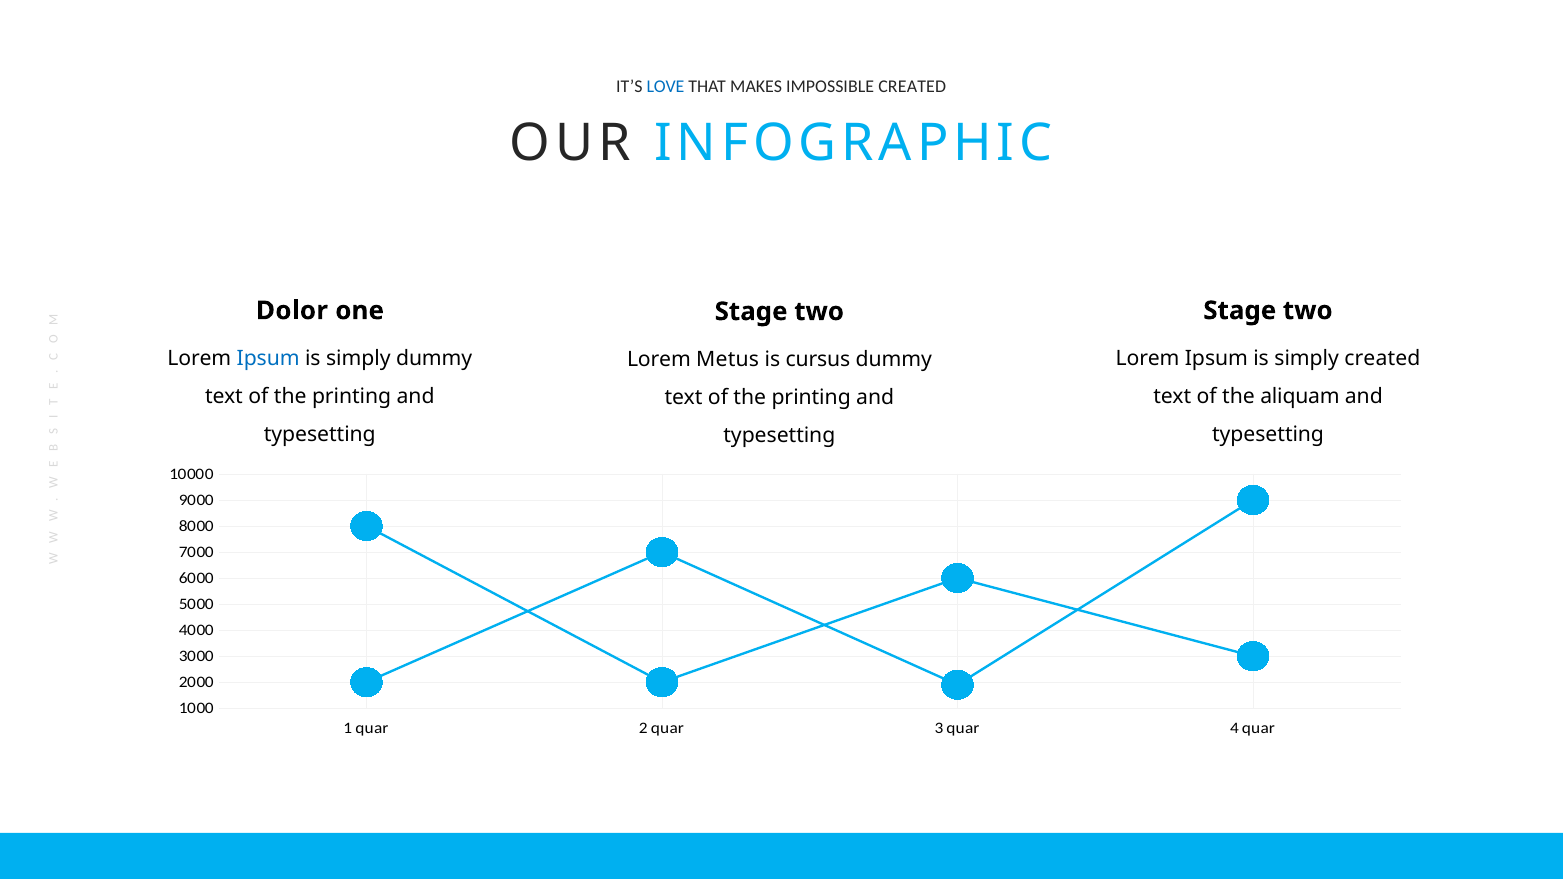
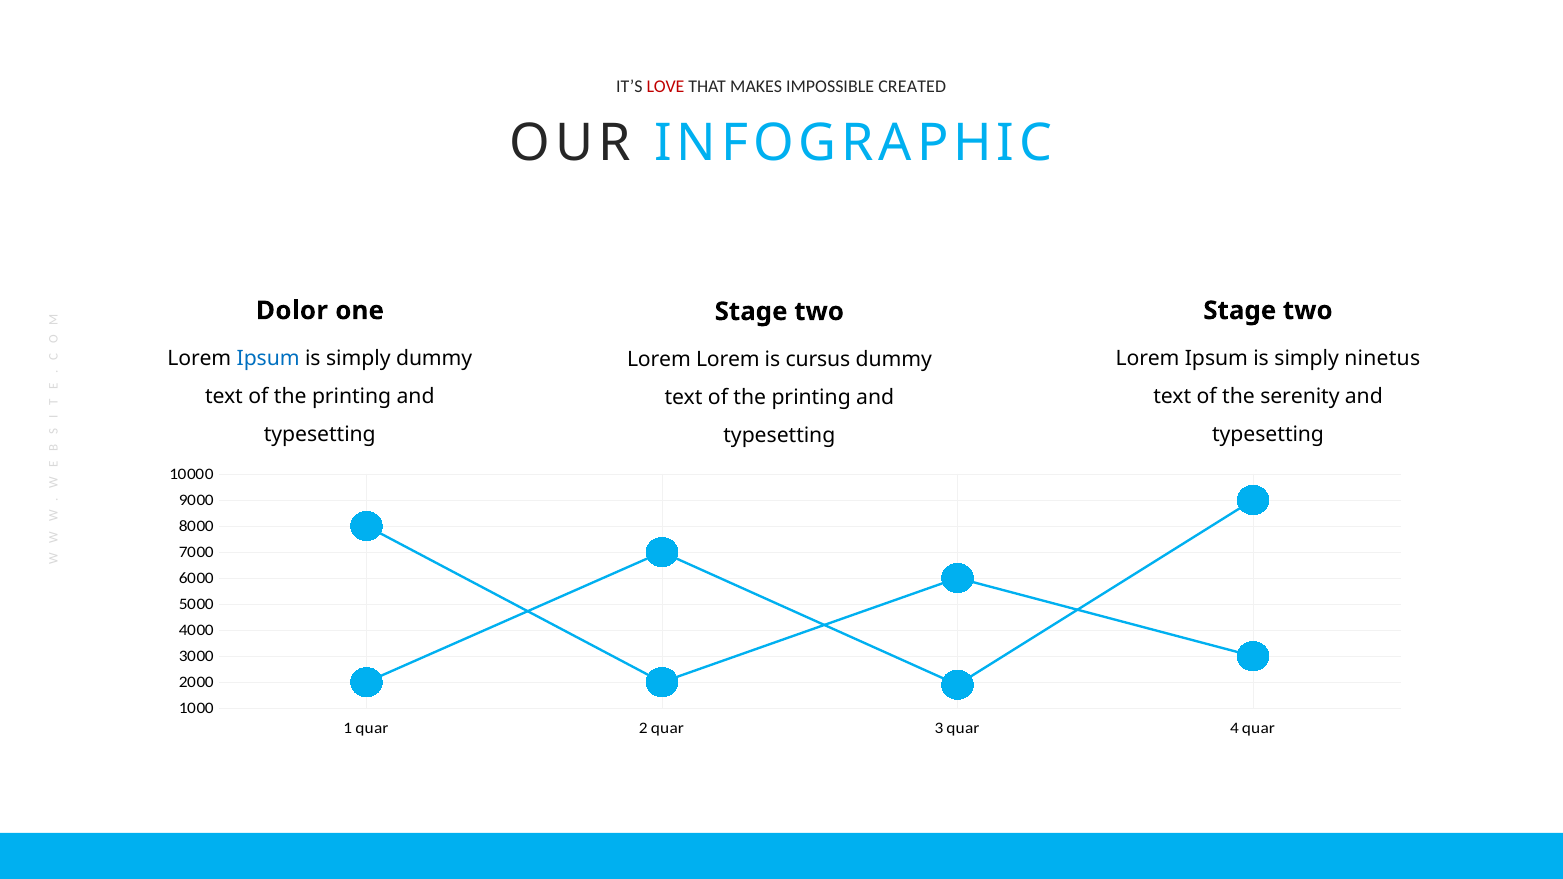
LOVE colour: blue -> red (665, 86)
simply created: created -> ninetus (1382, 358)
Lorem Metus: Metus -> Lorem (728, 359)
aliquam: aliquam -> serenity (1300, 396)
